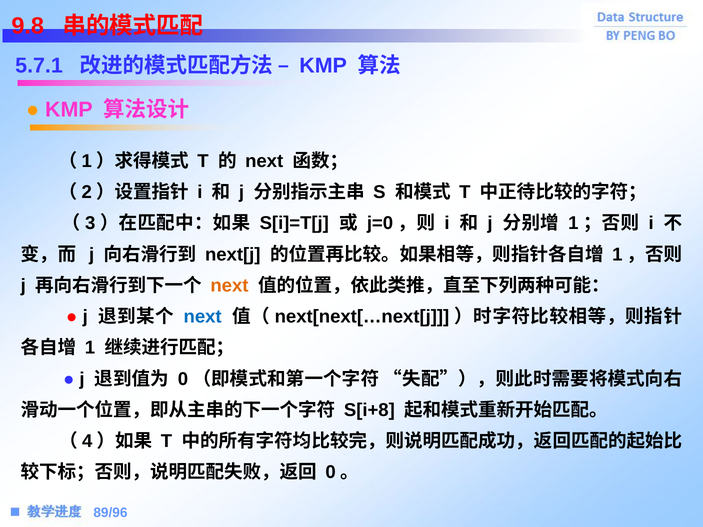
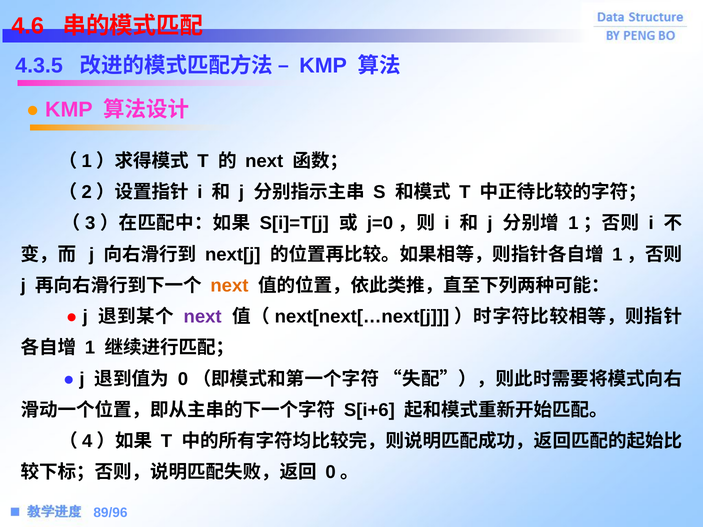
9.8: 9.8 -> 4.6 (28, 26)
5.7.1: 5.7.1 -> 4.3.5 (39, 66)
next colour: blue -> purple (203, 317)
S[i+8: S[i+8 -> S[i+6 (369, 410)
